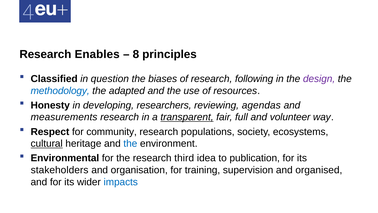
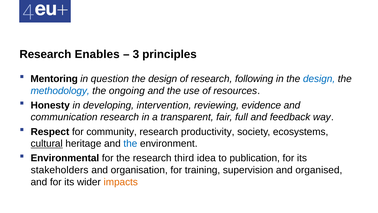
8: 8 -> 3 (136, 54)
Classified: Classified -> Mentoring (54, 79)
biases: biases -> design (163, 79)
design colour: purple -> blue (319, 79)
adapted: adapted -> ongoing (127, 91)
researchers: researchers -> intervention (164, 105)
agendas: agendas -> evidence (261, 105)
measurements: measurements -> communication (64, 117)
transparent underline: present -> none (187, 117)
volunteer: volunteer -> feedback (290, 117)
populations: populations -> productivity (208, 131)
impacts colour: blue -> orange (121, 182)
